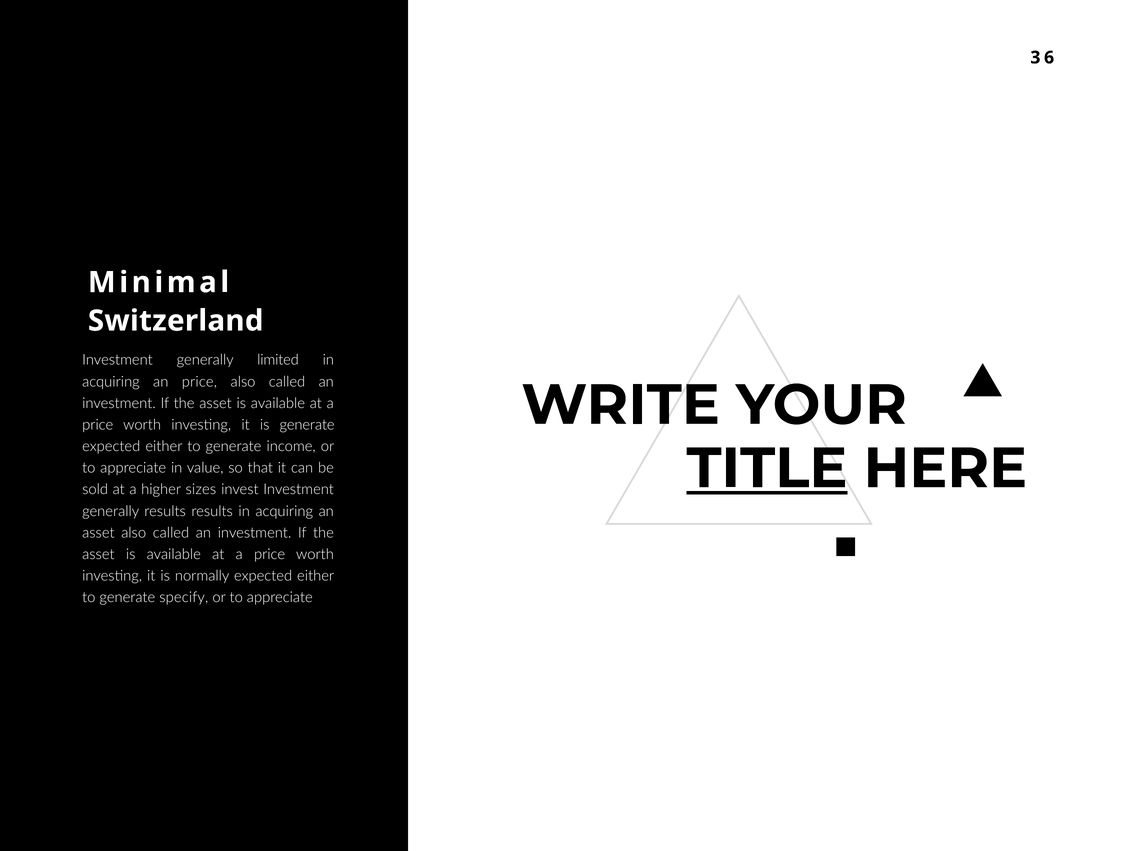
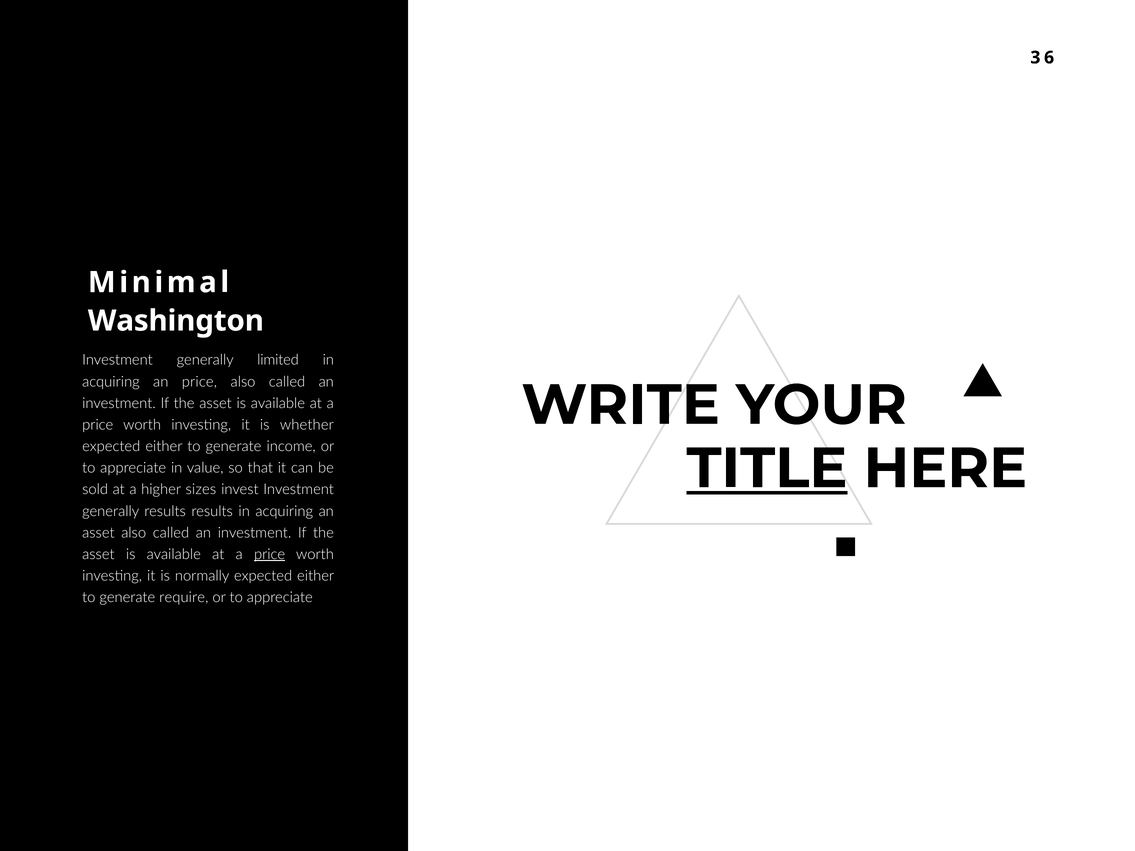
Switzerland: Switzerland -> Washington (176, 321)
is generate: generate -> whether (307, 425)
price underline: none -> present (270, 554)
specify: specify -> require (184, 598)
